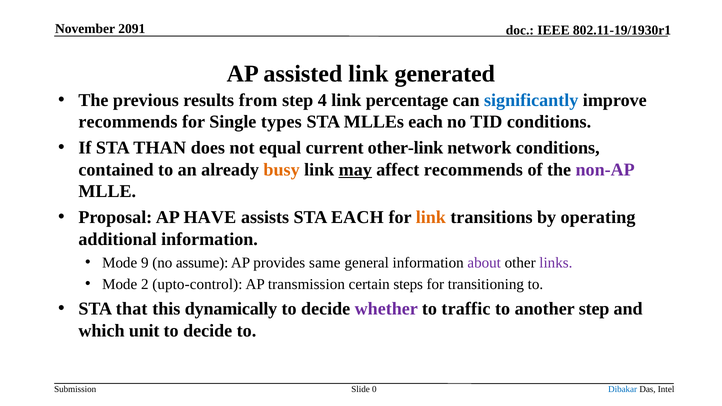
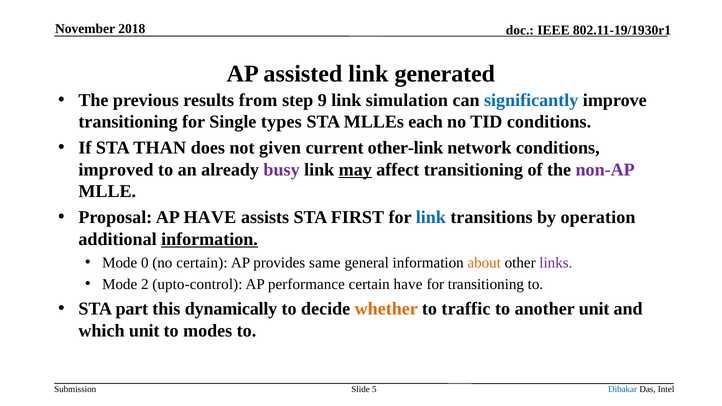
2091: 2091 -> 2018 (132, 29)
4: 4 -> 9 (322, 100)
percentage: percentage -> simulation (407, 100)
recommends: recommends -> transitioning (128, 122)
equal: equal -> given (280, 148)
contained: contained -> improved (116, 170)
busy colour: orange -> purple (282, 170)
affect recommends: recommends -> transitioning (473, 170)
STA EACH: EACH -> FIRST (357, 218)
link colour: orange -> blue (431, 218)
operating: operating -> operation (598, 218)
information underline: none -> present (209, 239)
9: 9 -> 0 (145, 263)
no assume: assume -> certain (202, 263)
about colour: purple -> orange (484, 263)
transmission: transmission -> performance (306, 284)
certain steps: steps -> have (408, 284)
that: that -> part (132, 309)
whether colour: purple -> orange (386, 309)
another step: step -> unit (594, 309)
decide: decide -> modes (208, 331)
0: 0 -> 5 (374, 390)
